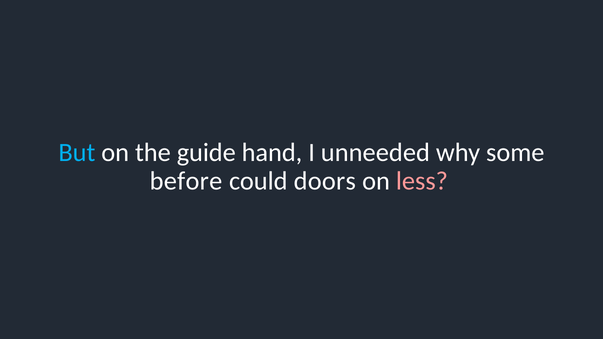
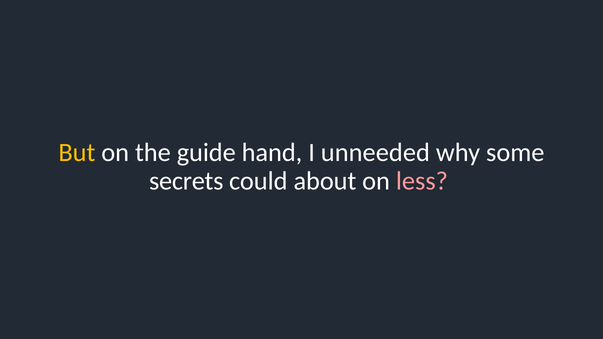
But colour: light blue -> yellow (77, 153)
before: before -> secrets (186, 181)
doors: doors -> about (325, 181)
